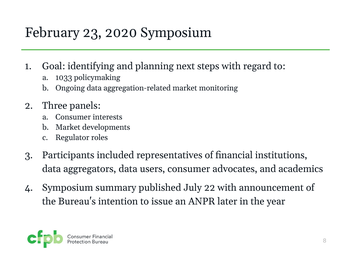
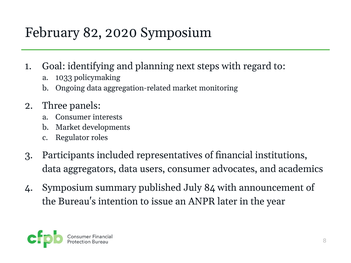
23: 23 -> 82 (93, 33)
22: 22 -> 84 (210, 188)
